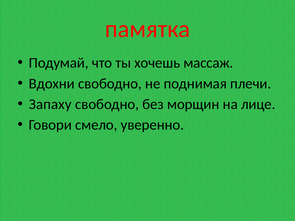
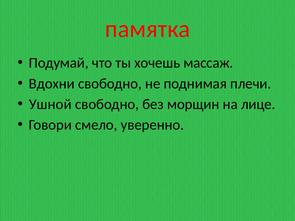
Запаху: Запаху -> Ушной (50, 104)
